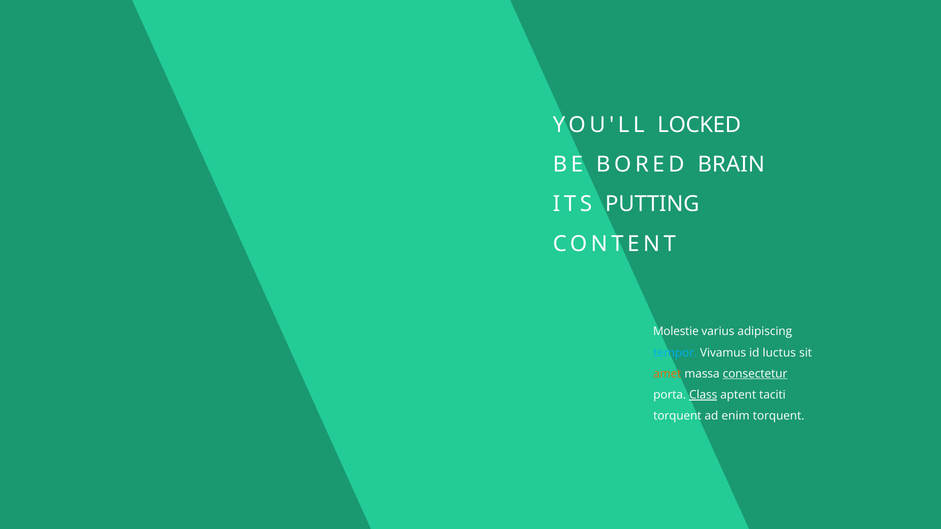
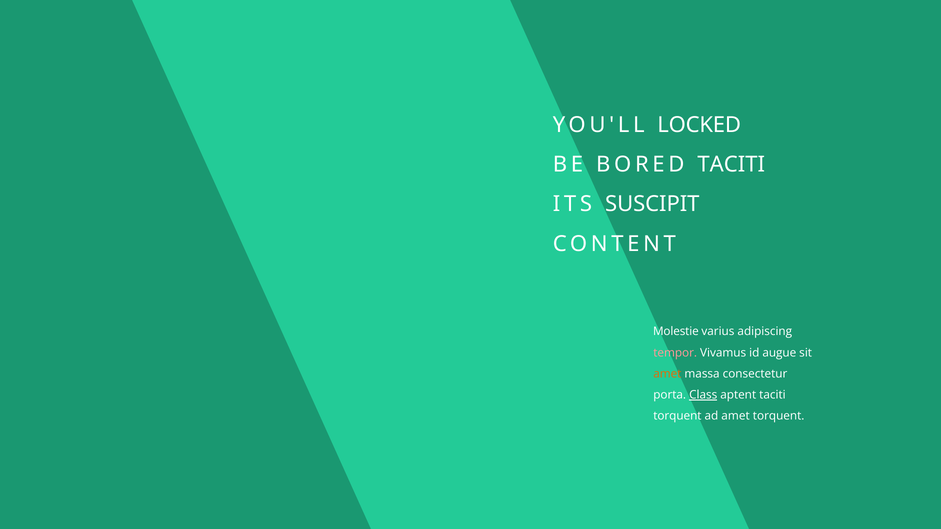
BORED BRAIN: BRAIN -> TACITI (731, 165)
PUTTING: PUTTING -> SUSCIPIT (652, 204)
tempor colour: light blue -> pink (675, 353)
luctus: luctus -> augue (779, 353)
consectetur underline: present -> none (755, 374)
ad enim: enim -> amet (736, 416)
